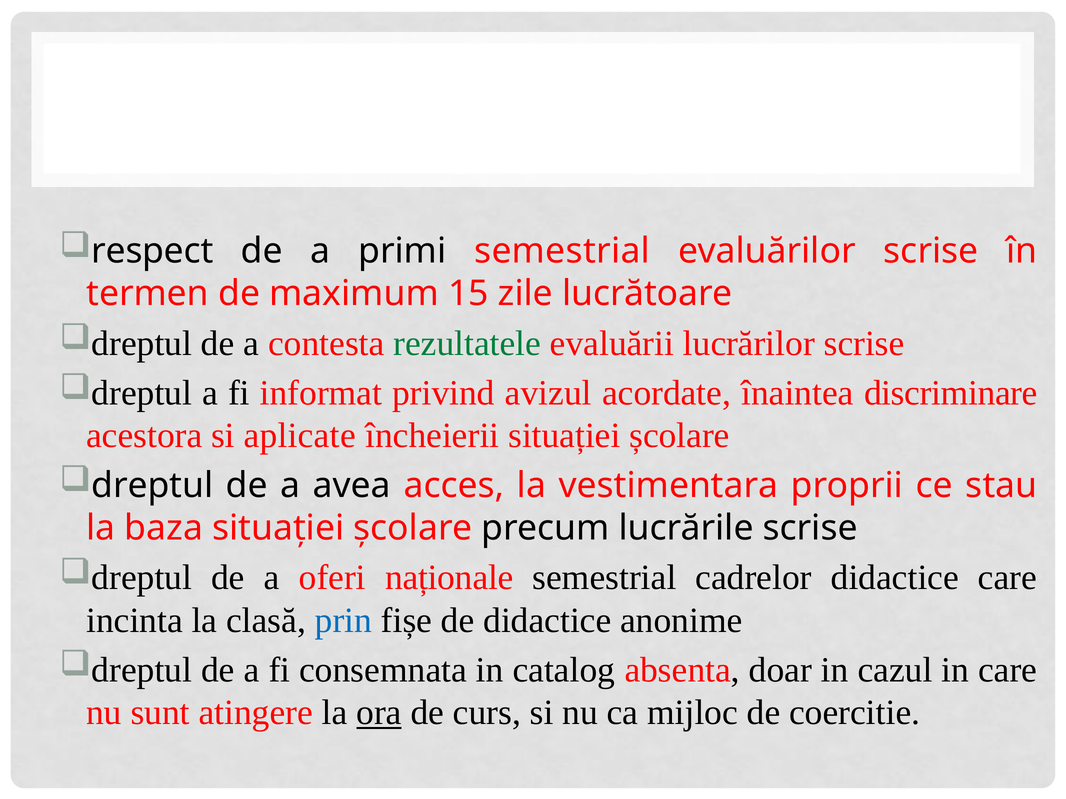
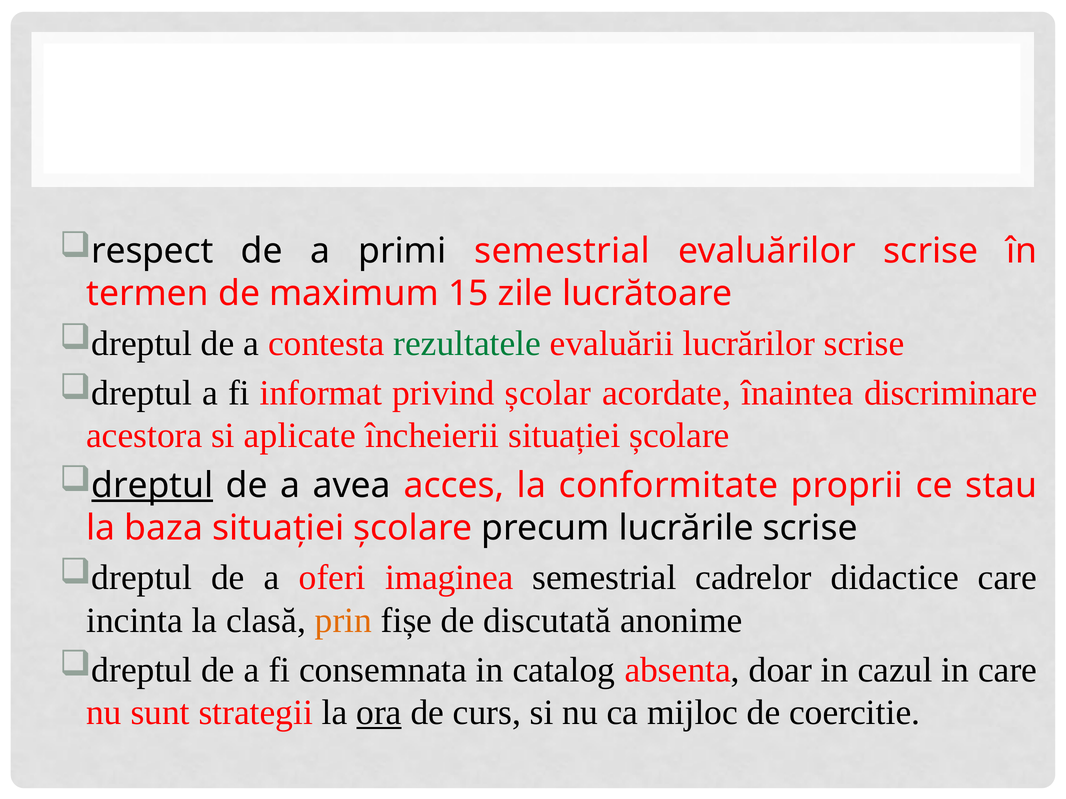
avizul: avizul -> școlar (548, 393)
dreptul underline: none -> present (152, 486)
vestimentara: vestimentara -> conformitate (668, 486)
naționale: naționale -> imaginea (449, 578)
prin colour: blue -> orange (343, 621)
de didactice: didactice -> discutată (547, 621)
atingere: atingere -> strategii (256, 713)
